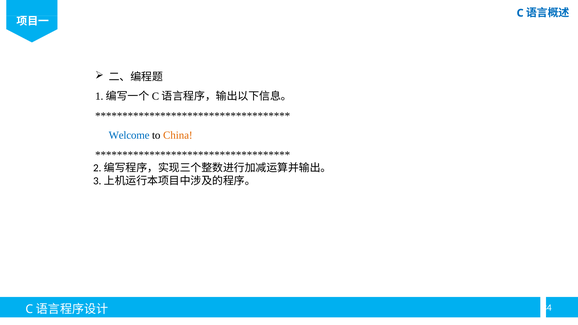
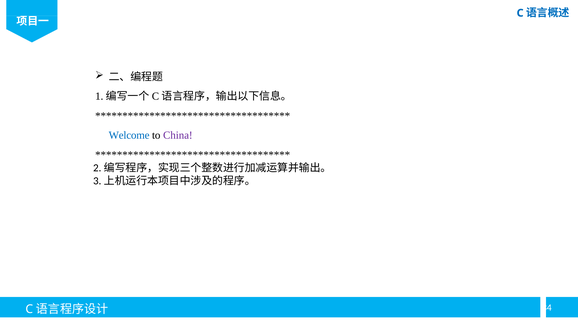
China colour: orange -> purple (178, 135)
